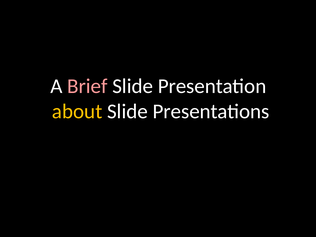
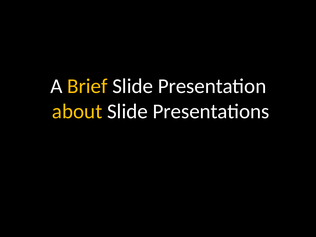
Brief colour: pink -> yellow (87, 86)
